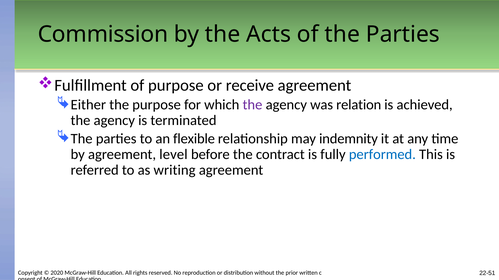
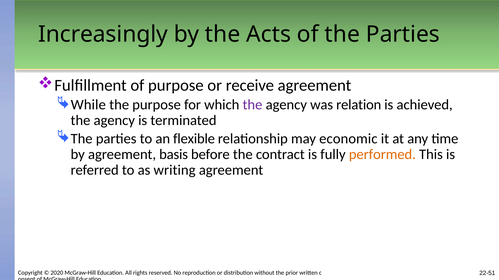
Commission: Commission -> Increasingly (103, 34)
Either: Either -> While (88, 105)
indemnity: indemnity -> economic (348, 139)
level: level -> basis (174, 155)
performed colour: blue -> orange (382, 155)
